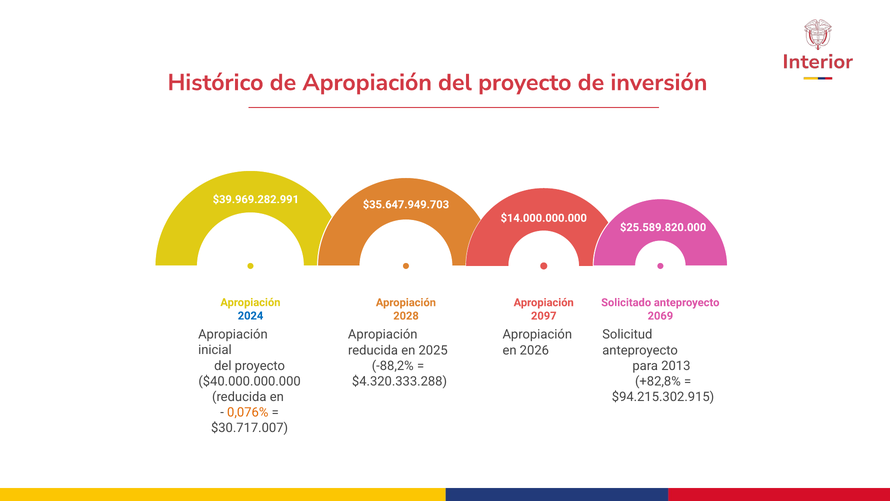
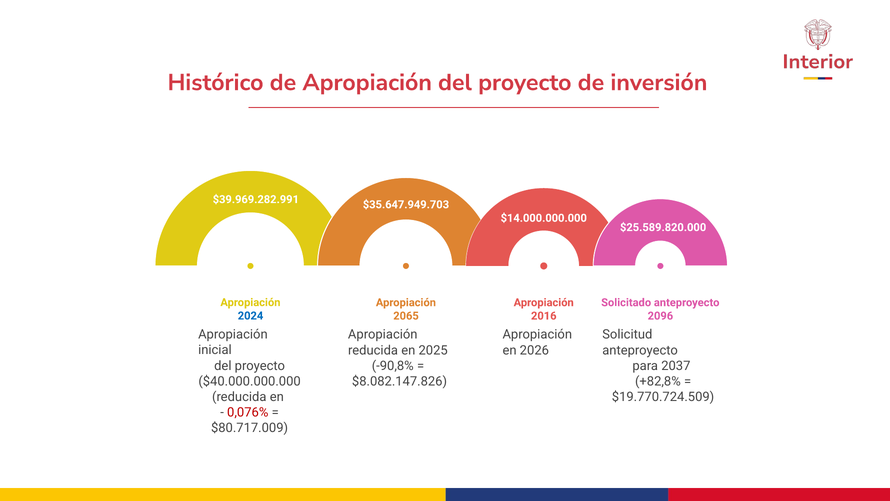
2028: 2028 -> 2065 (406, 316)
2097: 2097 -> 2016 (544, 316)
2069: 2069 -> 2096 (660, 316)
-88,2%: -88,2% -> -90,8% (393, 366)
2013: 2013 -> 2037 (676, 366)
$4.320.333.288: $4.320.333.288 -> $8.082.147.826 (400, 381)
$94.215.302.915: $94.215.302.915 -> $19.770.724.509 (663, 397)
0,076% colour: orange -> red (248, 412)
$30.717.007: $30.717.007 -> $80.717.009 (250, 428)
